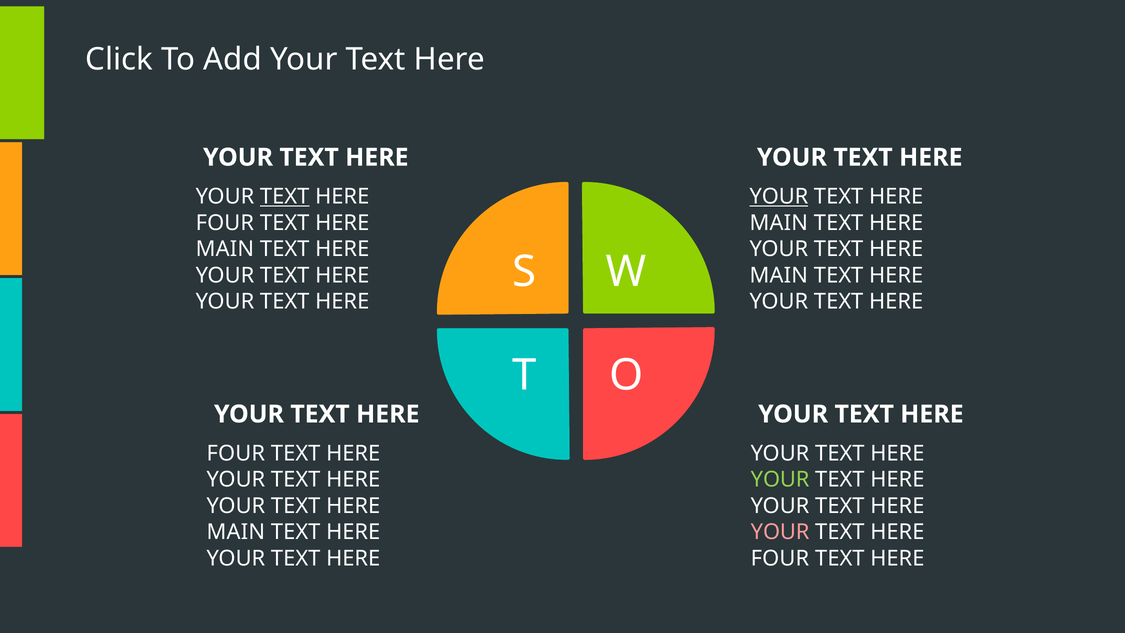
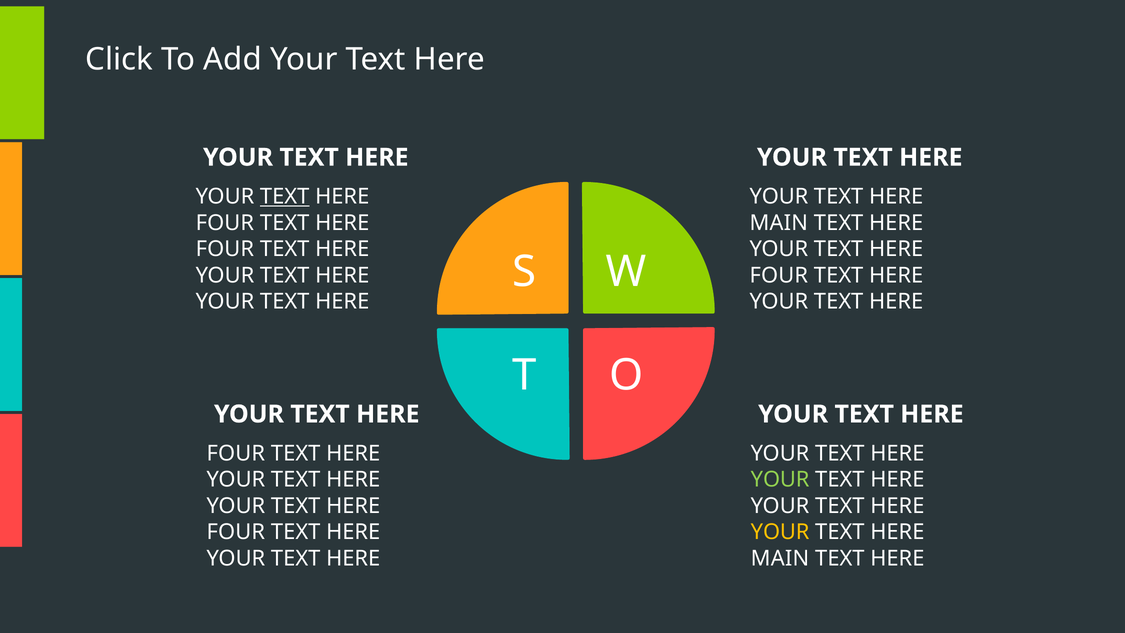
YOUR underline: present -> none (779, 196)
MAIN: MAIN -> FOUR (225, 249)
MAIN: MAIN -> FOUR (779, 275)
MAIN: MAIN -> FOUR (236, 532)
YOUR colour: pink -> yellow (780, 532)
FOUR: FOUR -> MAIN (780, 558)
